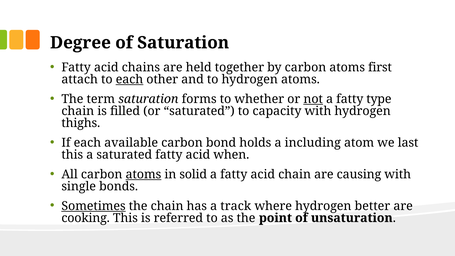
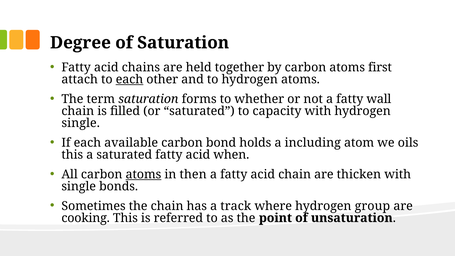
not underline: present -> none (313, 99)
type: type -> wall (379, 99)
thighs: thighs -> single (81, 123)
last: last -> oils (408, 143)
solid: solid -> then (193, 174)
causing: causing -> thicken (359, 174)
Sometimes underline: present -> none (94, 206)
better: better -> group (372, 206)
